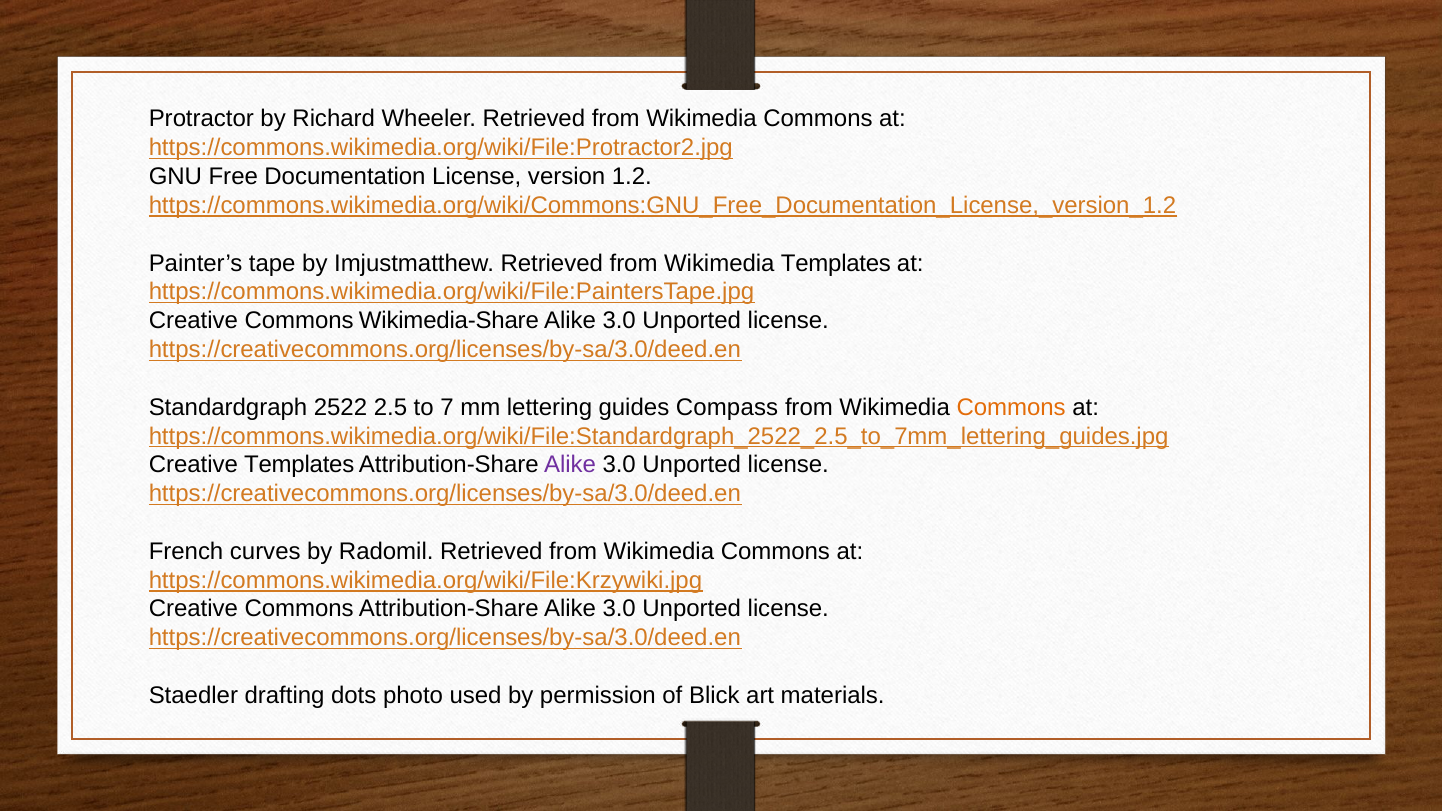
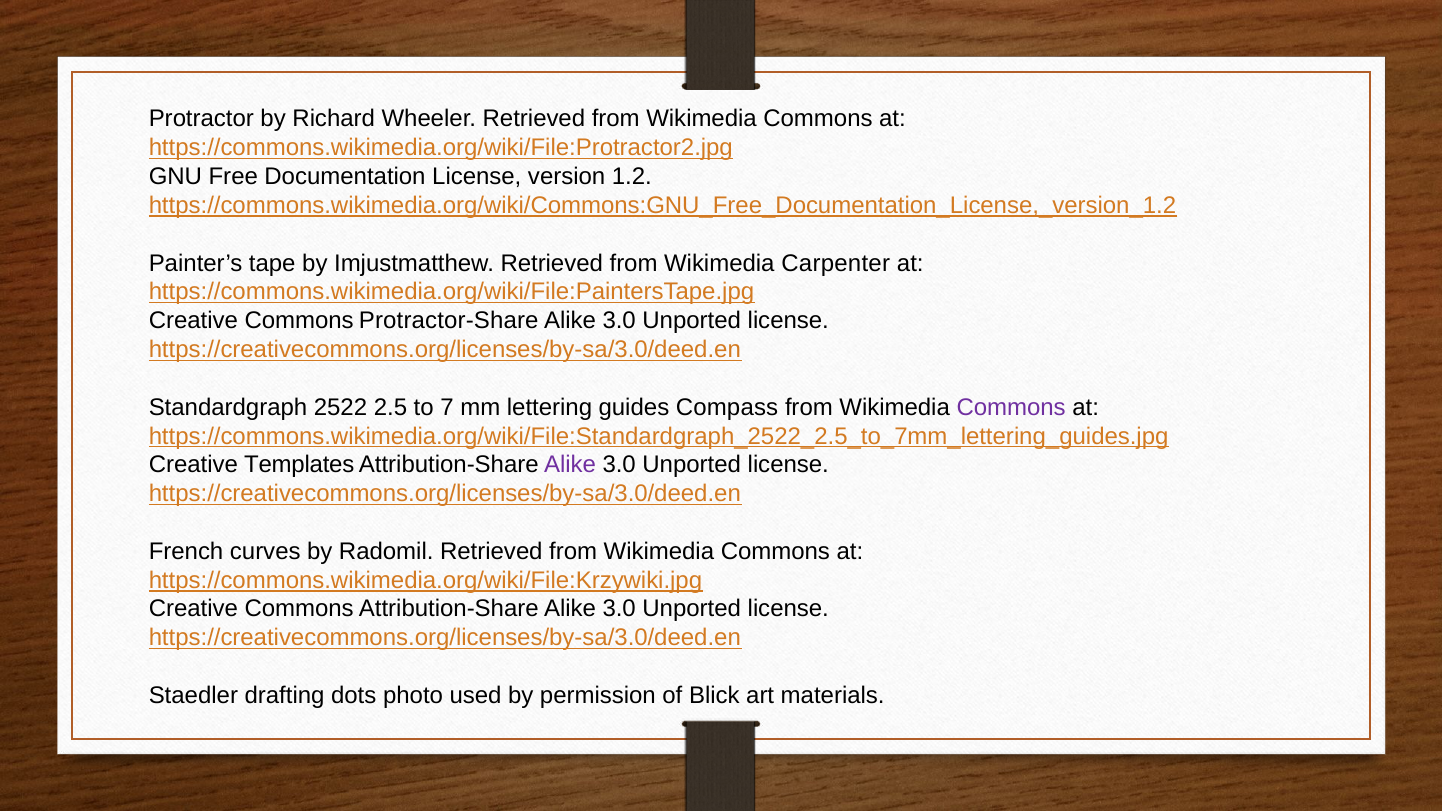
Wikimedia Templates: Templates -> Carpenter (836, 263)
Wikimedia-Share: Wikimedia-Share -> Protractor-Share (449, 321)
Commons colour: orange -> purple (1011, 407)
